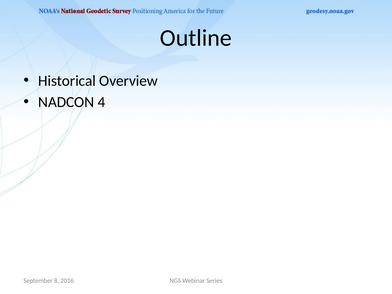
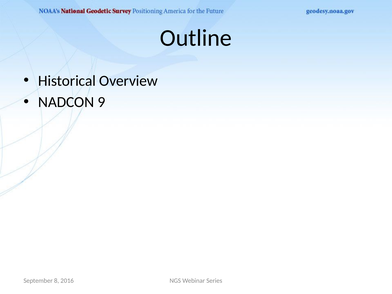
4: 4 -> 9 (101, 102)
